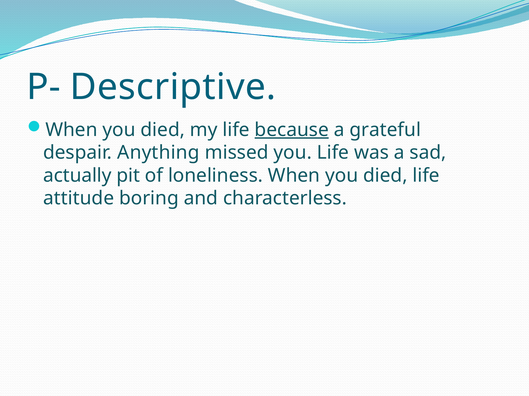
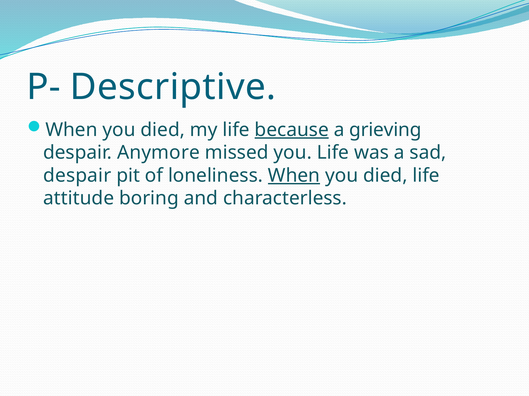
grateful: grateful -> grieving (385, 130)
Anything: Anything -> Anymore (158, 153)
actually: actually -> despair (77, 176)
When underline: none -> present (294, 176)
